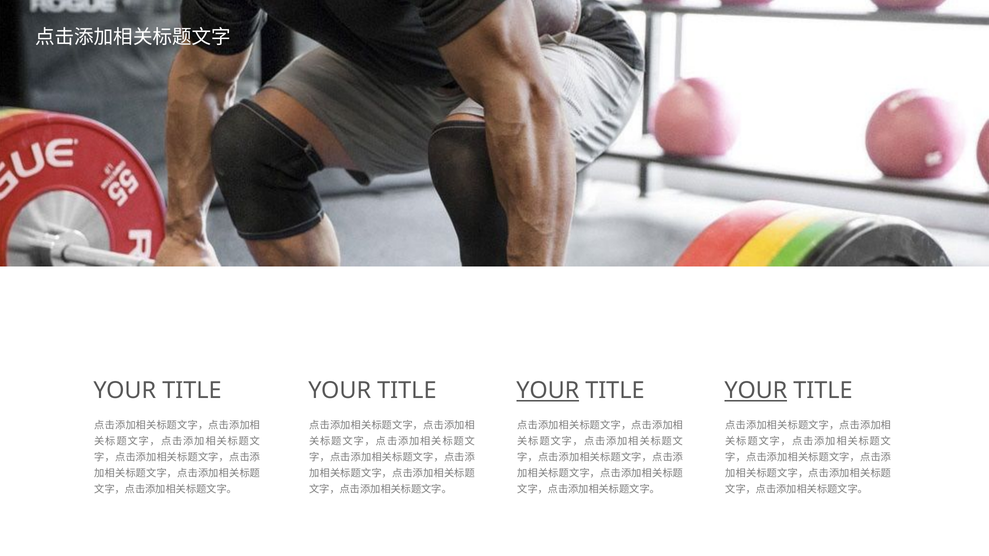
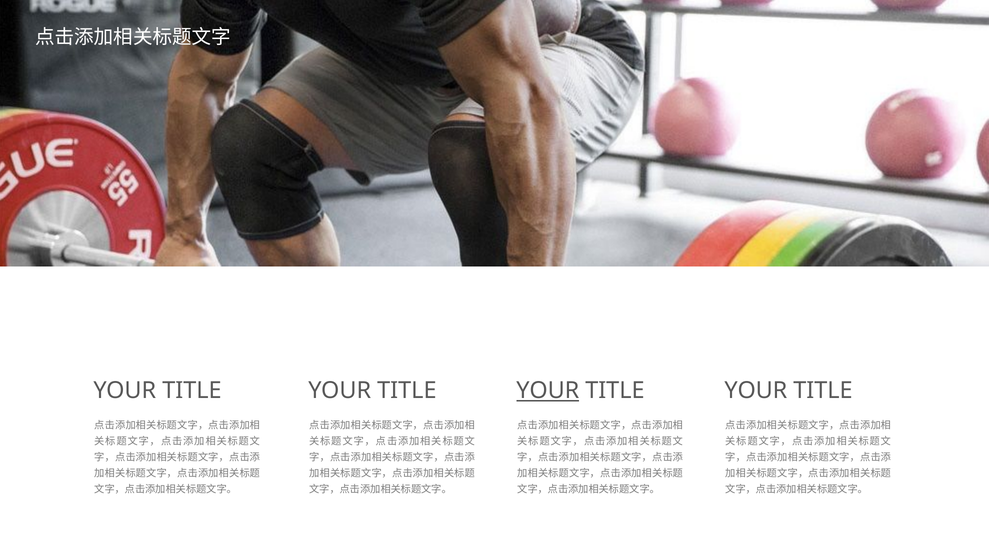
YOUR underline: present -> none (756, 391)
